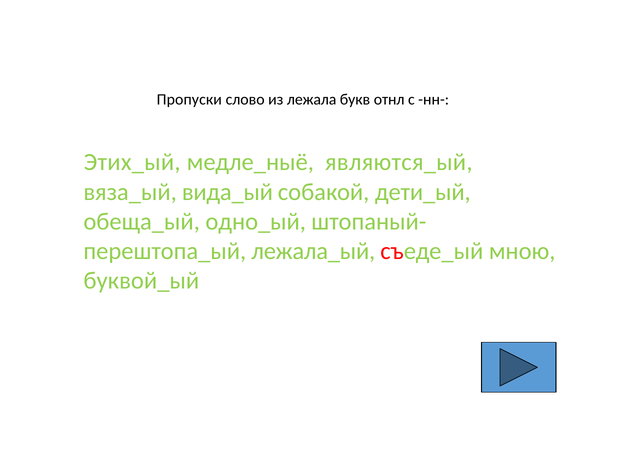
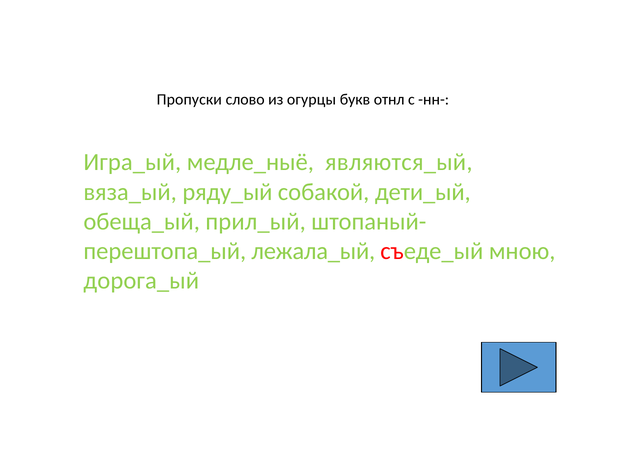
лежала: лежала -> огурцы (312, 100)
Этих_ый: Этих_ый -> Игра_ый (132, 162)
вида_ый: вида_ый -> ряду_ый (227, 192)
одно_ый: одно_ый -> прил_ый (256, 221)
буквой_ый: буквой_ый -> дорога_ый (141, 280)
